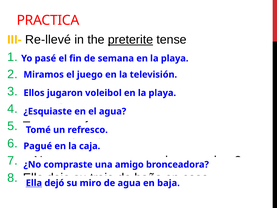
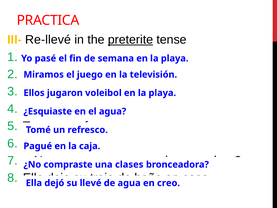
amigo: amigo -> clases (129, 164)
Ella underline: present -> none (34, 183)
miro: miro -> llevé (91, 183)
baja: baja -> creo (169, 183)
